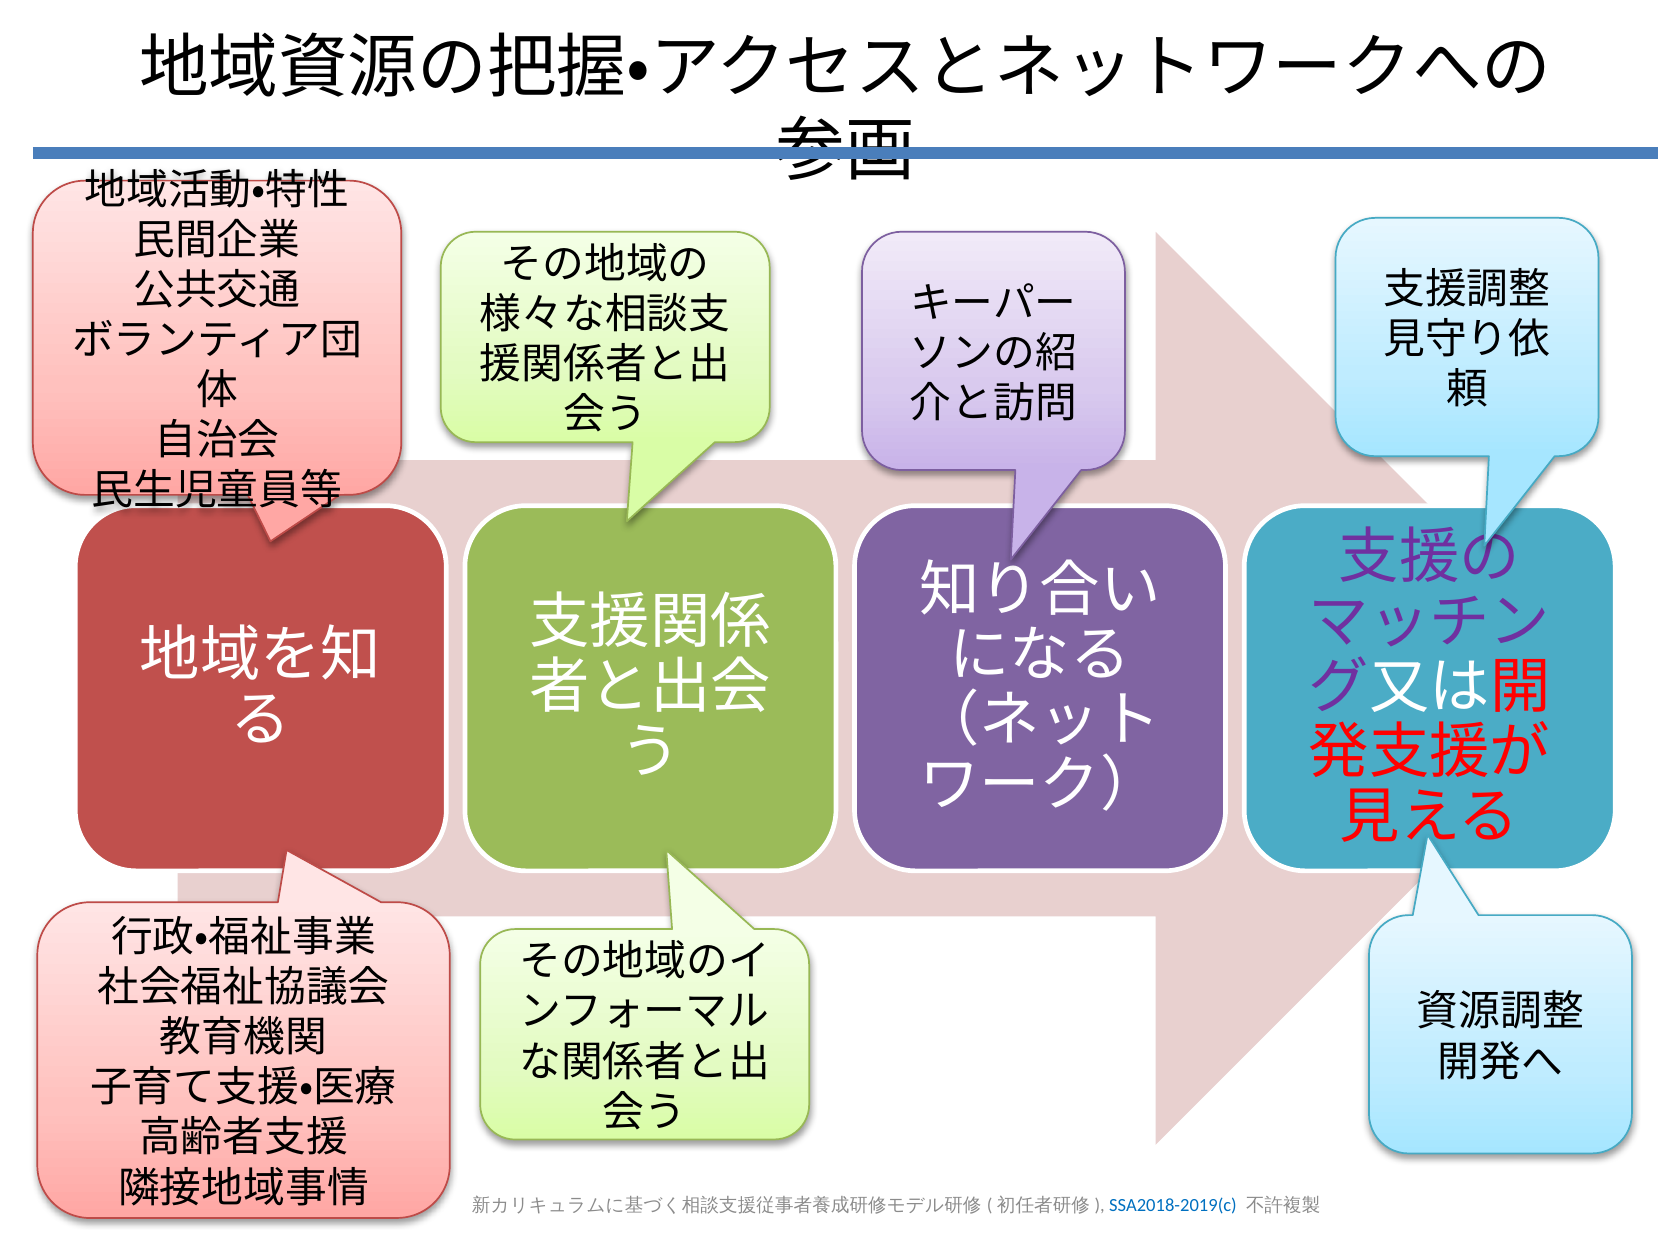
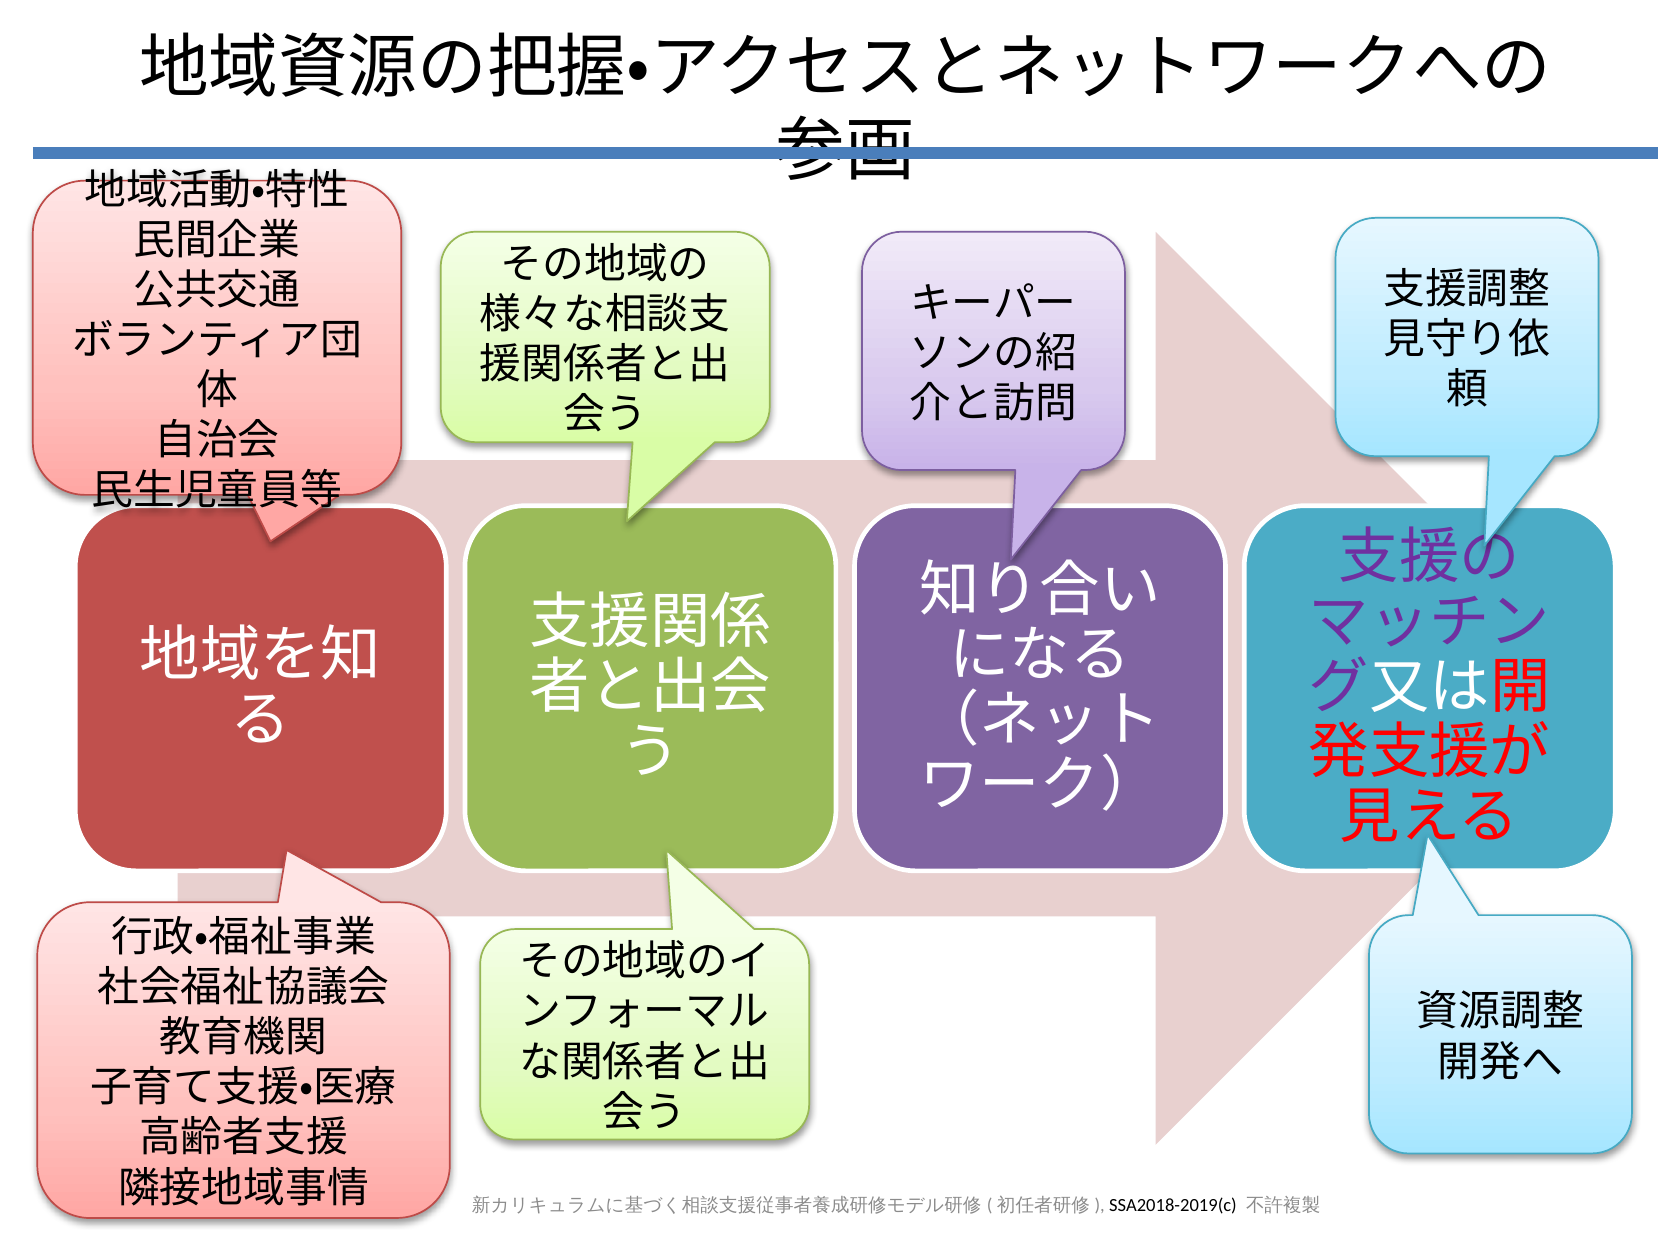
SSA2018-2019(c colour: blue -> black (1173, 1206)
